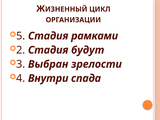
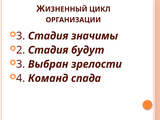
5: 5 -> 3 (21, 36)
рамками: рамками -> значимы (95, 36)
Внутри: Внутри -> Команд (48, 78)
